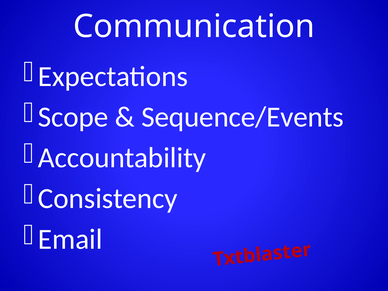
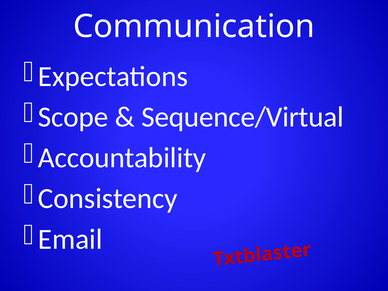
Sequence/Events: Sequence/Events -> Sequence/Virtual (243, 117)
